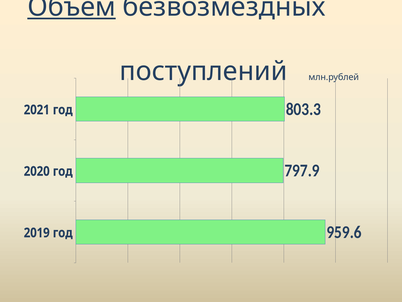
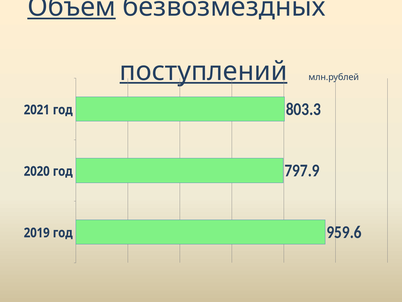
поступлений underline: none -> present (204, 71)
